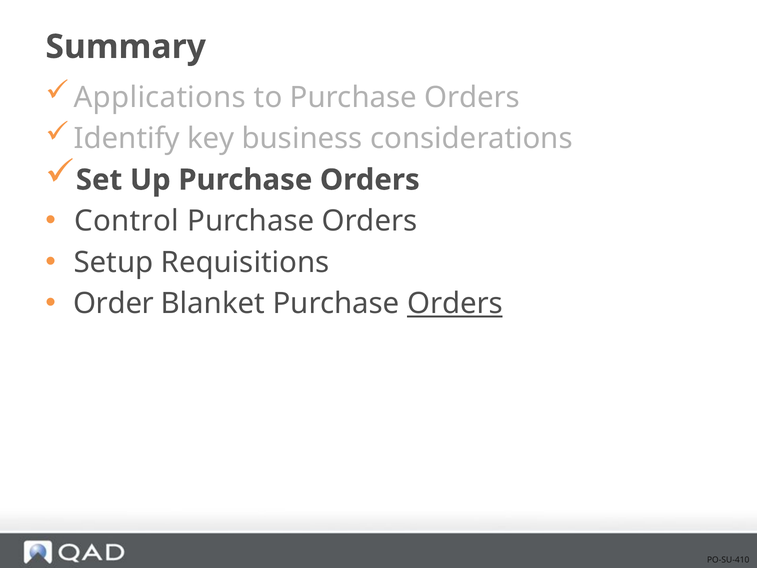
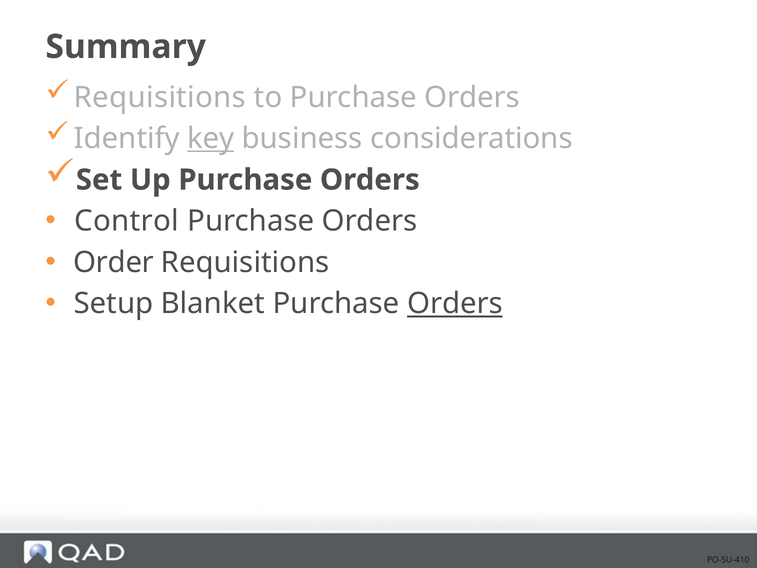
Applications: Applications -> Requisitions (160, 97)
key underline: none -> present (211, 139)
Setup: Setup -> Order (114, 262)
Order: Order -> Setup (114, 304)
